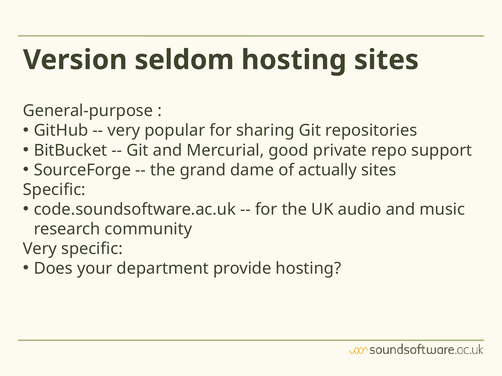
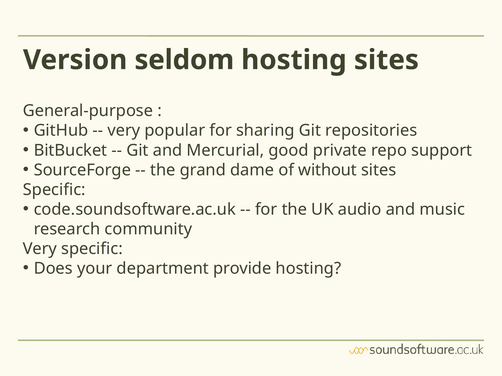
actually: actually -> without (328, 170)
